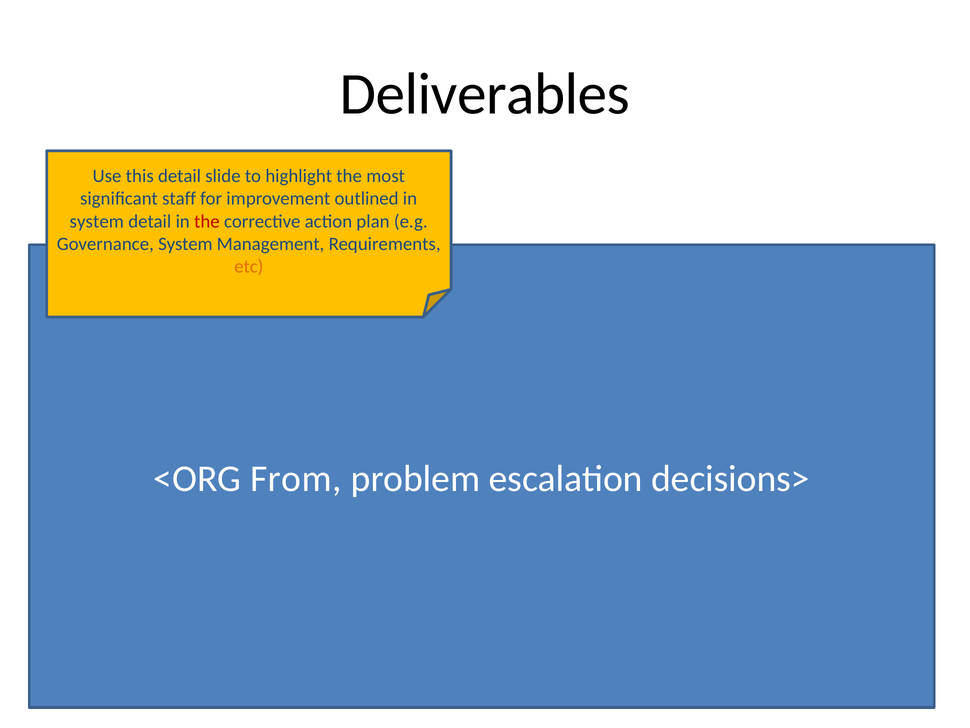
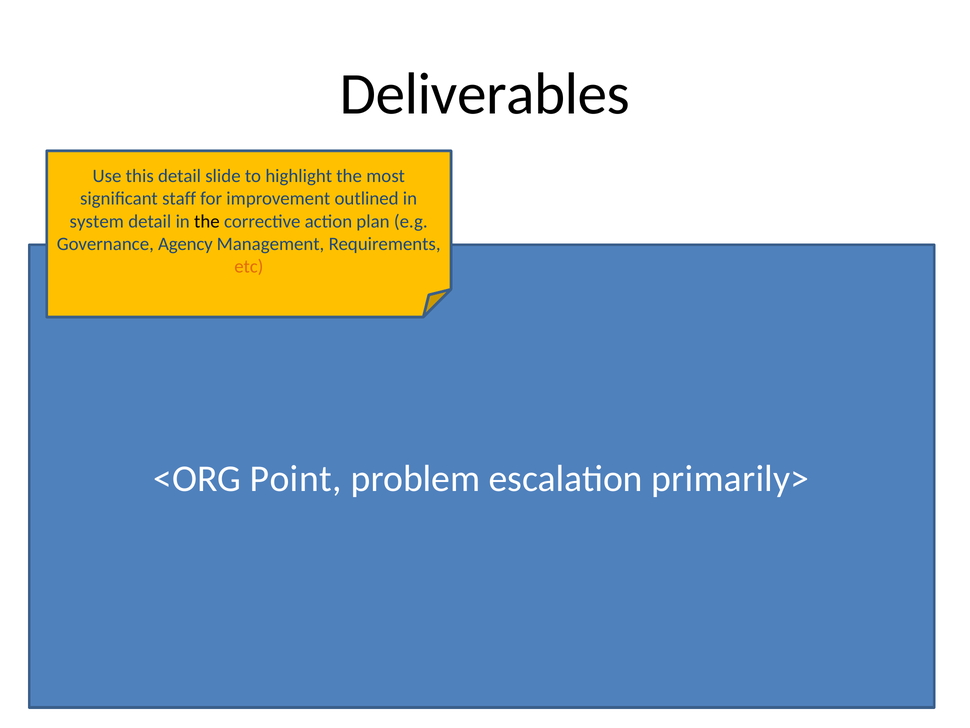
the colour: red -> black (207, 221)
Governance System: System -> Agency (185, 244)
From: From -> Point (296, 479)
decisions>: decisions> -> primarily> (730, 479)
